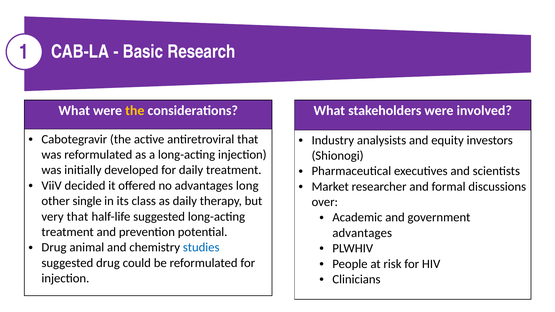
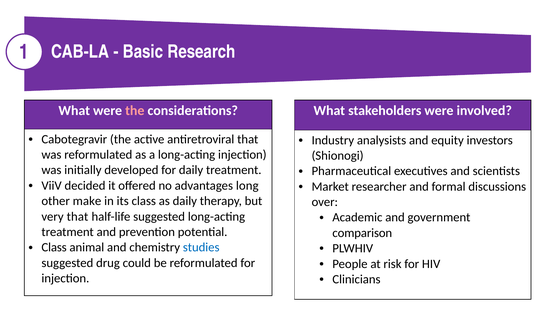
the colour: yellow -> pink (135, 111)
single: single -> make (87, 201)
advantages: advantages -> comparison (362, 233)
Drug: Drug -> Class (54, 248)
